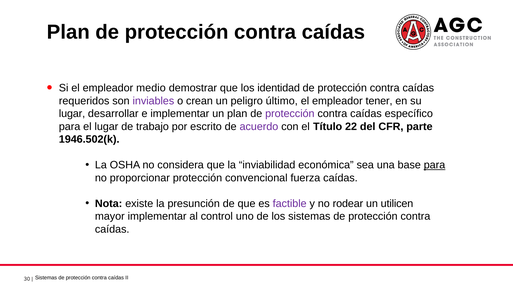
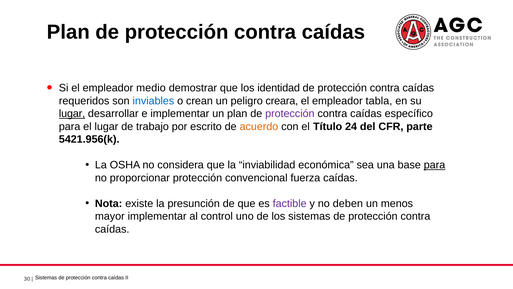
inviables colour: purple -> blue (153, 101)
último: último -> creara (282, 101)
tener: tener -> tabla (379, 101)
lugar underline: none -> present (72, 113)
acuerdo colour: purple -> orange (259, 126)
22: 22 -> 24 (351, 126)
1946.502(k: 1946.502(k -> 5421.956(k (89, 139)
rodear: rodear -> deben (348, 203)
utilicen: utilicen -> menos (397, 203)
